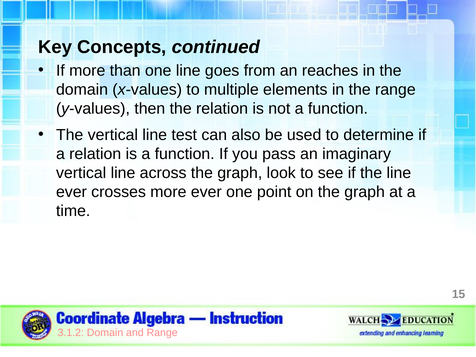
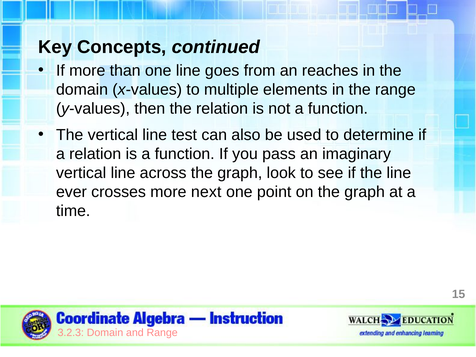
more ever: ever -> next (206, 192)
3.1.2: 3.1.2 -> 3.2.3 (71, 333)
